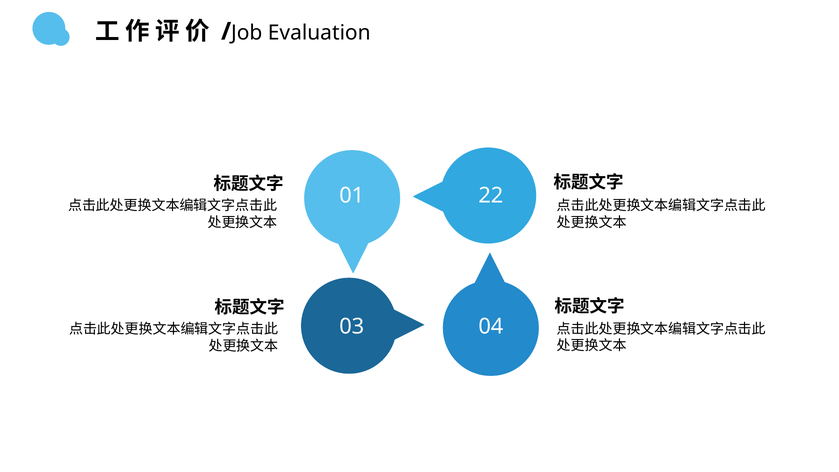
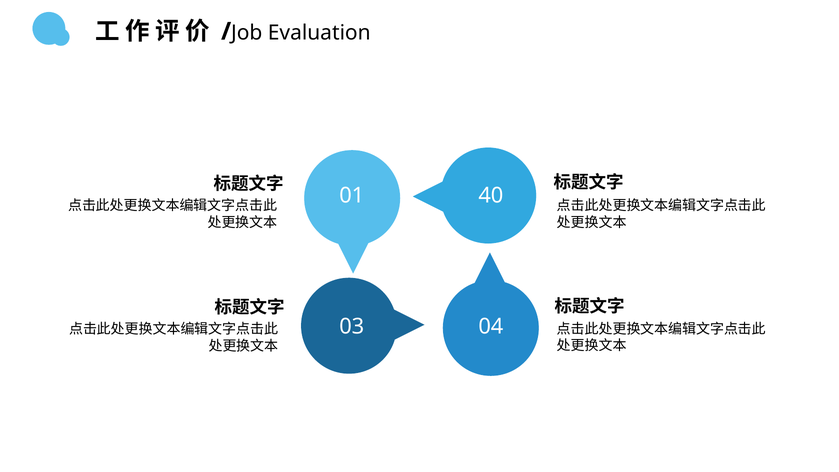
22: 22 -> 40 (491, 195)
